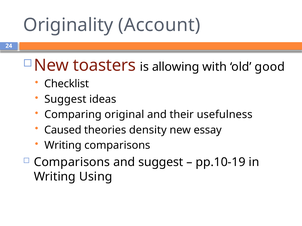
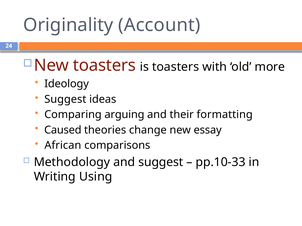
is allowing: allowing -> toasters (176, 67)
good: good -> more (270, 67)
Checklist: Checklist -> Ideology (67, 84)
original: original -> arguing (124, 115)
usefulness: usefulness -> formatting (225, 115)
density: density -> change (148, 130)
Writing: Writing -> African (63, 146)
Comparisons: Comparisons -> Methodology (72, 162)
pp.10-19: pp.10-19 -> pp.10-33 (221, 162)
